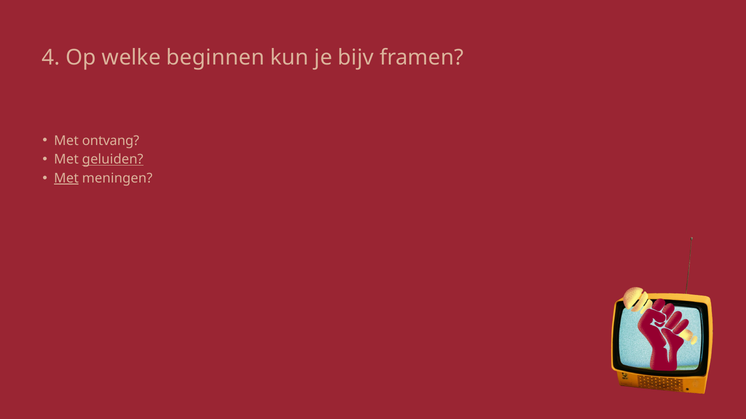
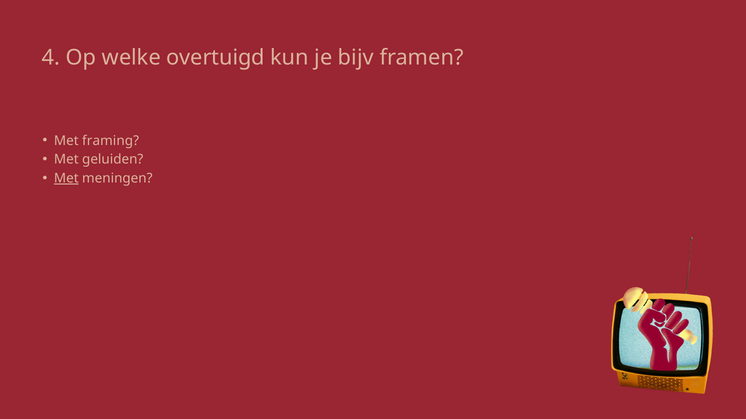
beginnen: beginnen -> overtuigd (216, 58)
ontvang: ontvang -> framing (111, 141)
geluiden underline: present -> none (113, 160)
